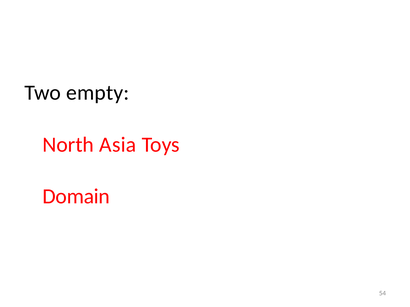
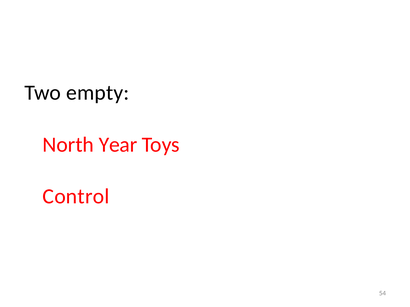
Asia: Asia -> Year (118, 145)
Domain: Domain -> Control (76, 197)
